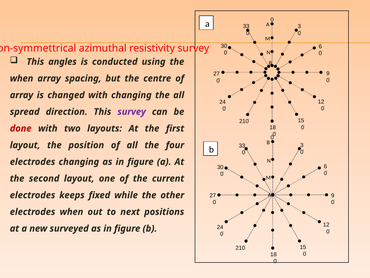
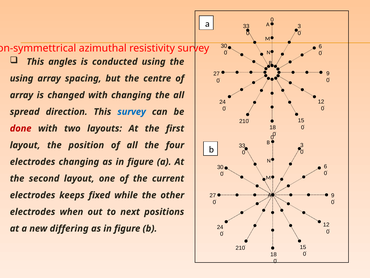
when: when -> using (22, 78)
survey colour: purple -> blue (132, 112)
surveyed: surveyed -> differing (69, 228)
